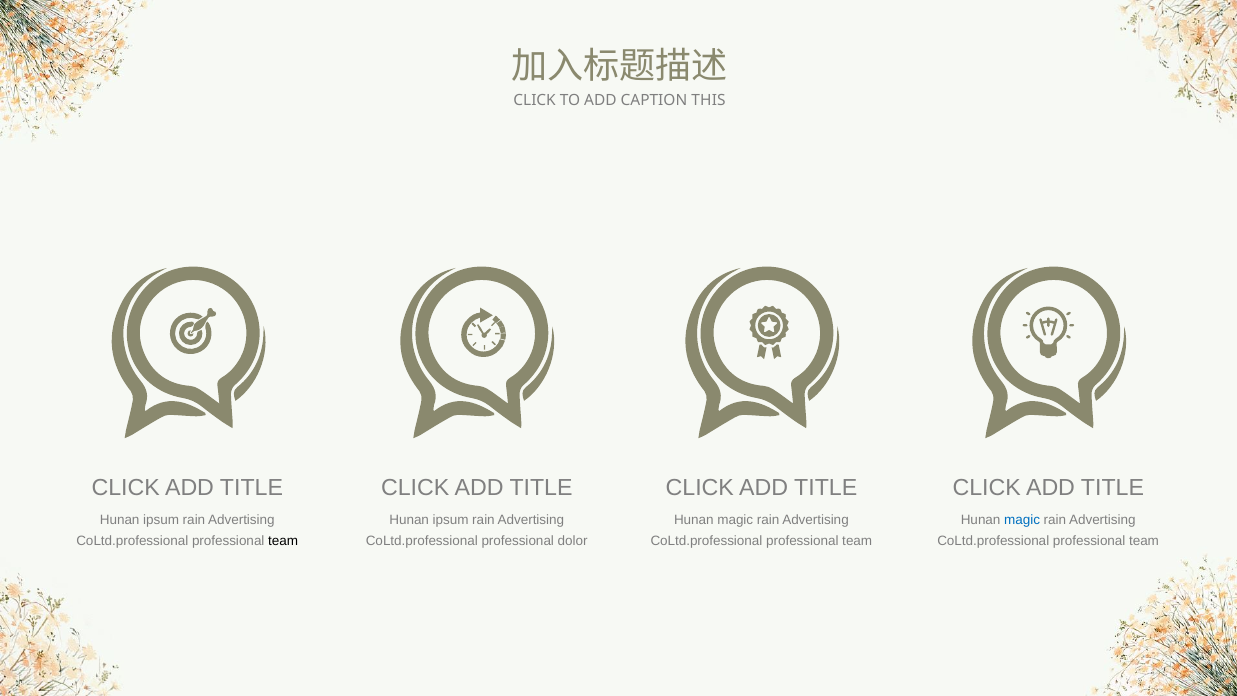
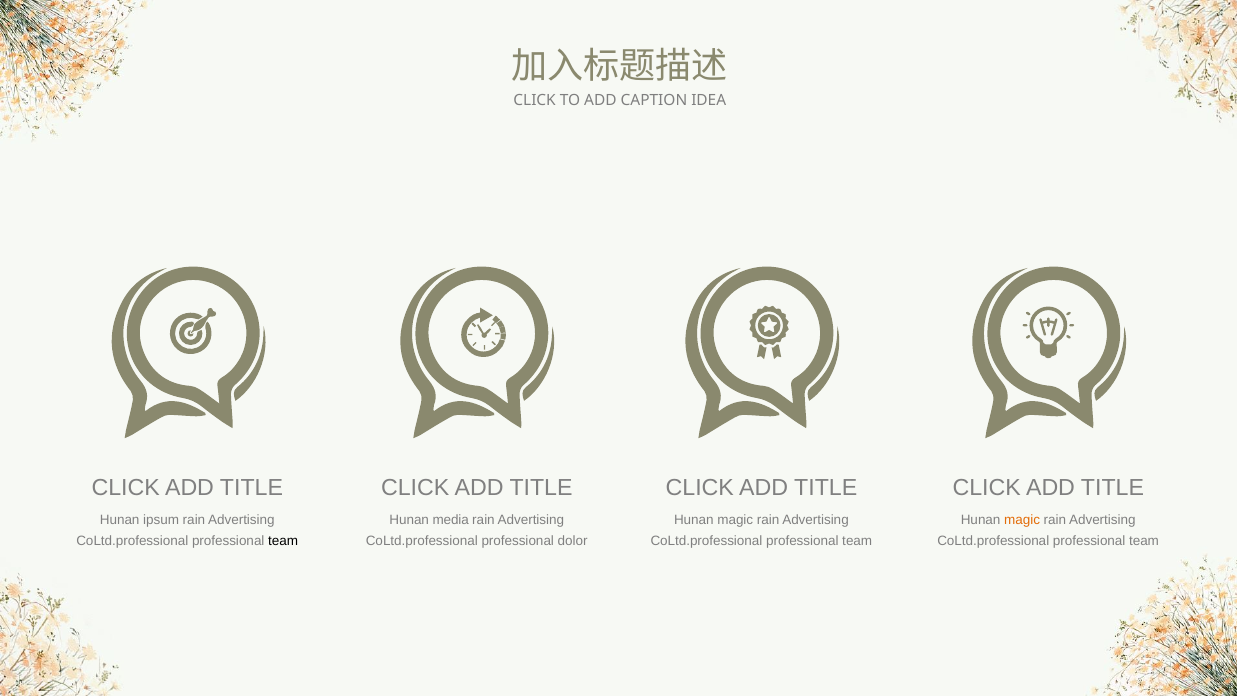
THIS: THIS -> IDEA (709, 100)
ipsum: ipsum -> media (451, 520)
magic colour: blue -> orange (1022, 520)
